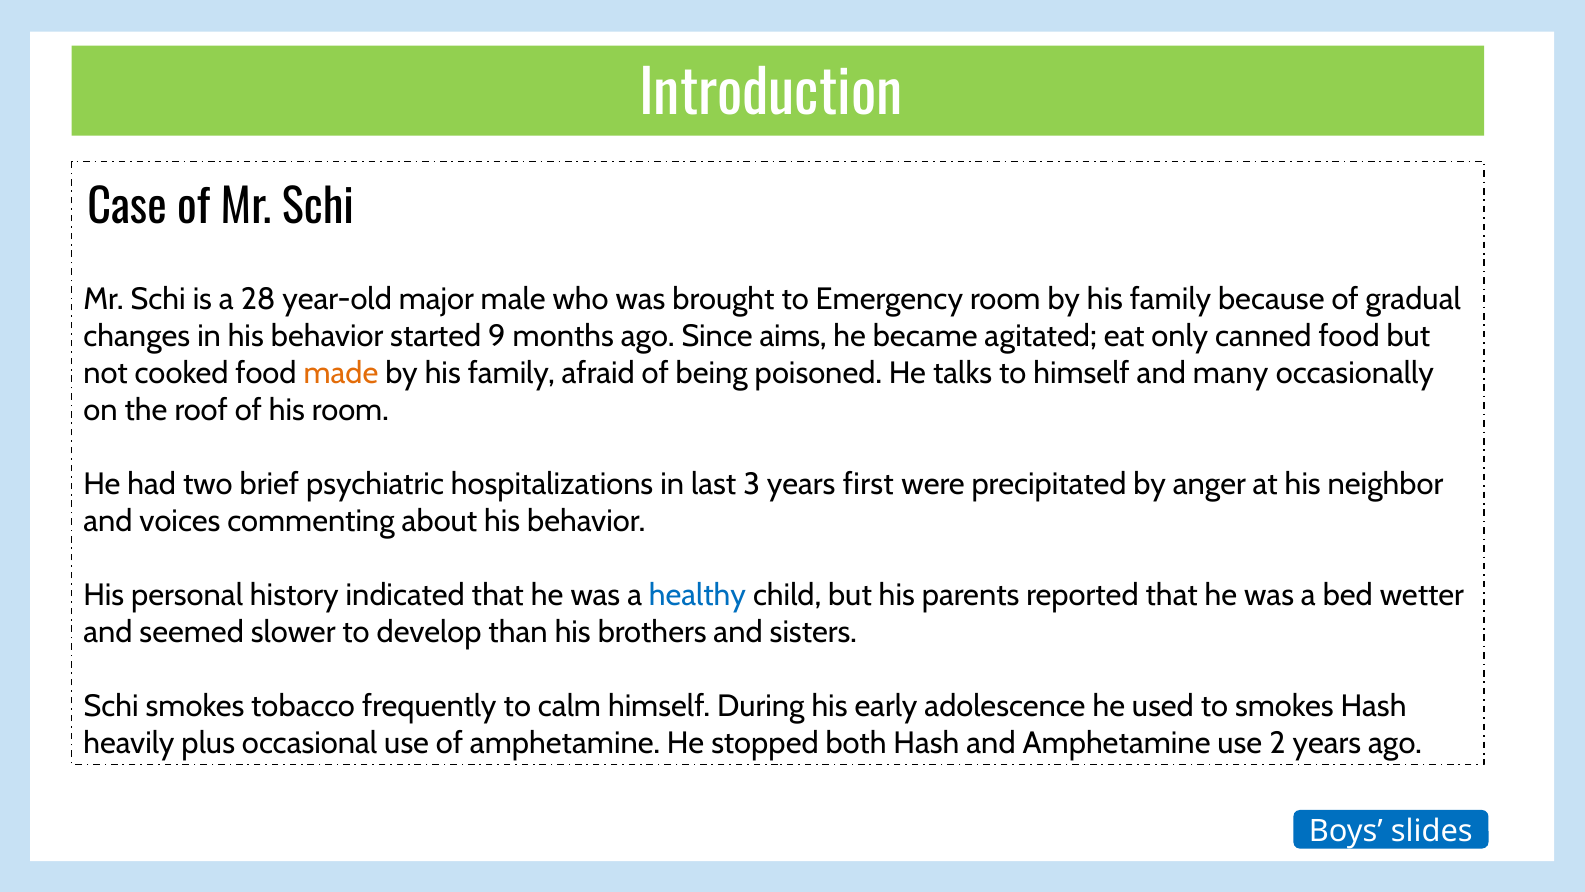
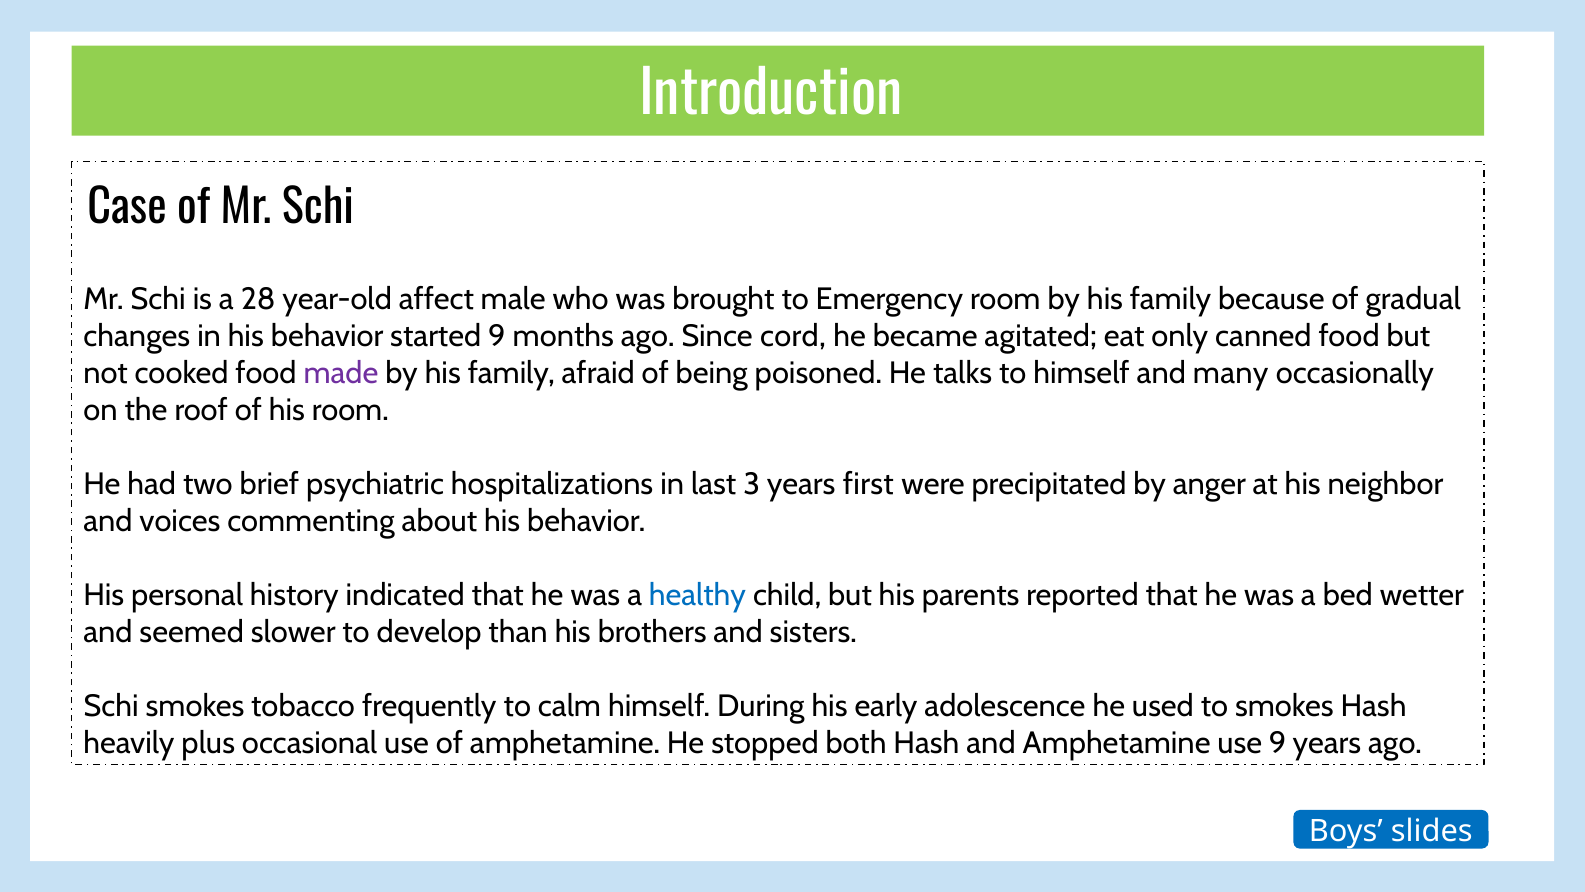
major: major -> affect (436, 299)
aims: aims -> cord (793, 336)
made colour: orange -> purple (341, 373)
use 2: 2 -> 9 (1278, 743)
